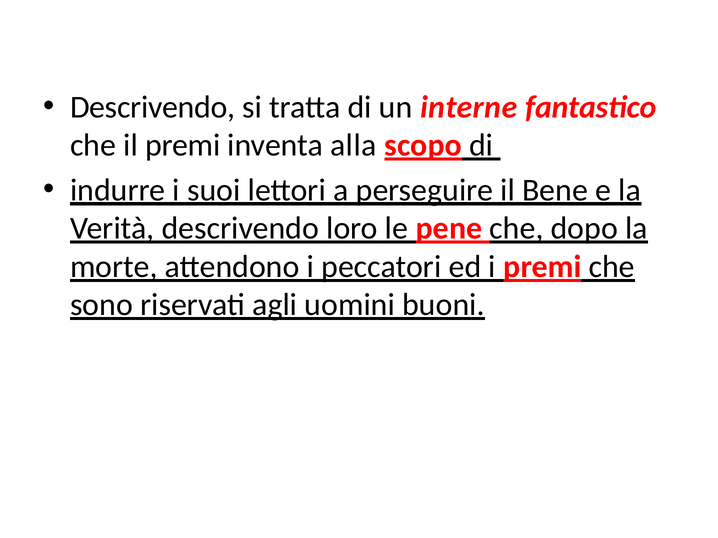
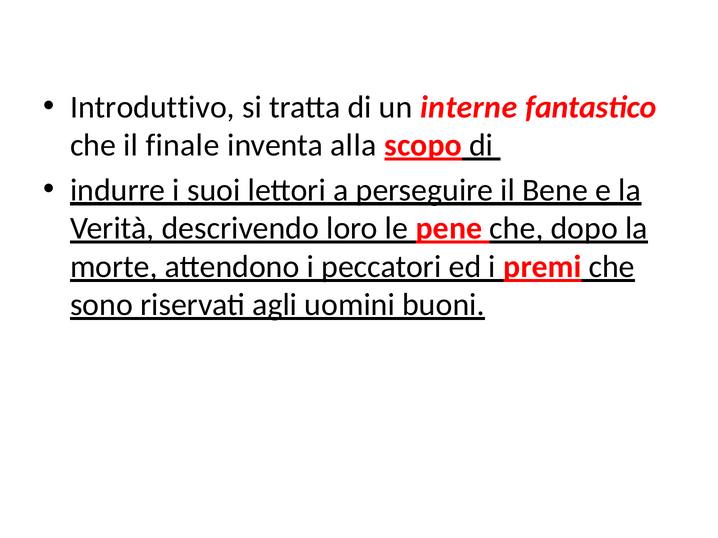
Descrivendo: Descrivendo -> Introduttivo (152, 107)
il premi: premi -> finale (183, 145)
